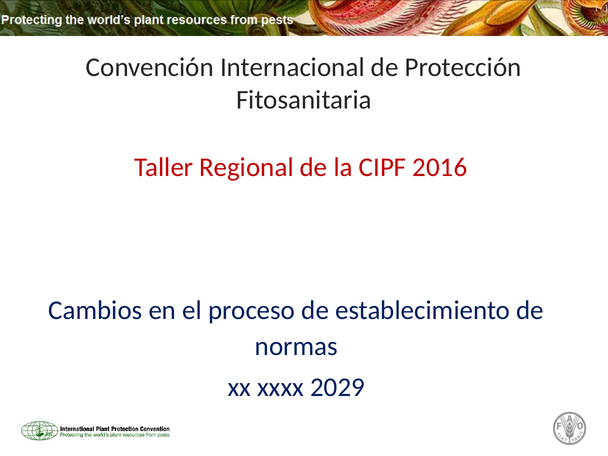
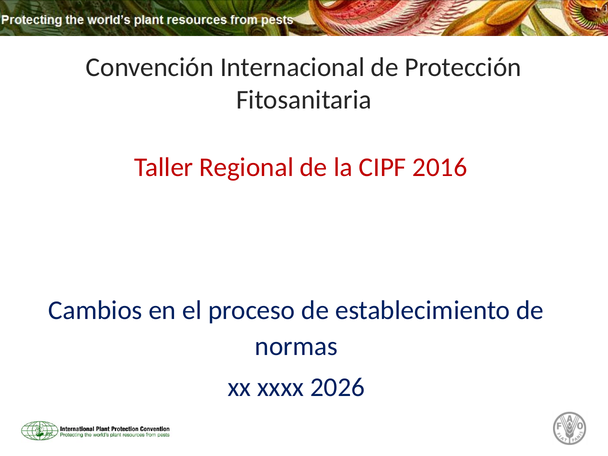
2029: 2029 -> 2026 (338, 387)
